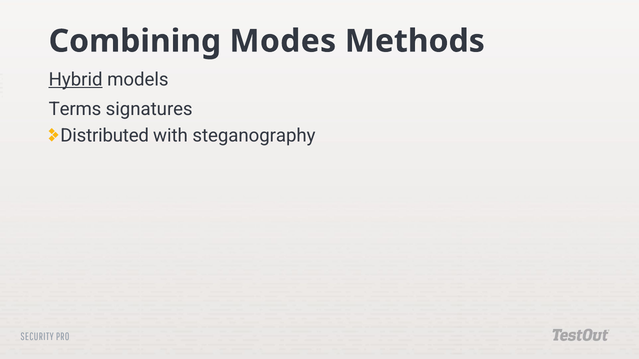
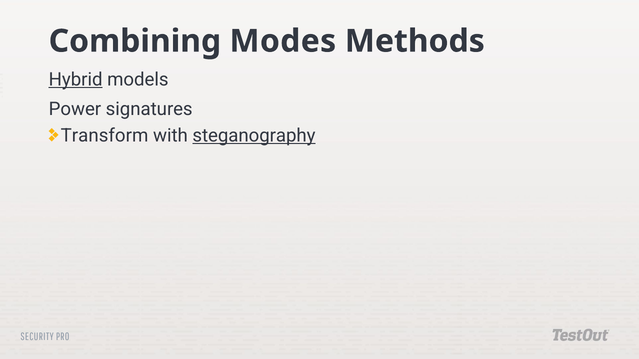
Terms: Terms -> Power (75, 109)
Distributed: Distributed -> Transform (105, 136)
steganography underline: none -> present (254, 136)
